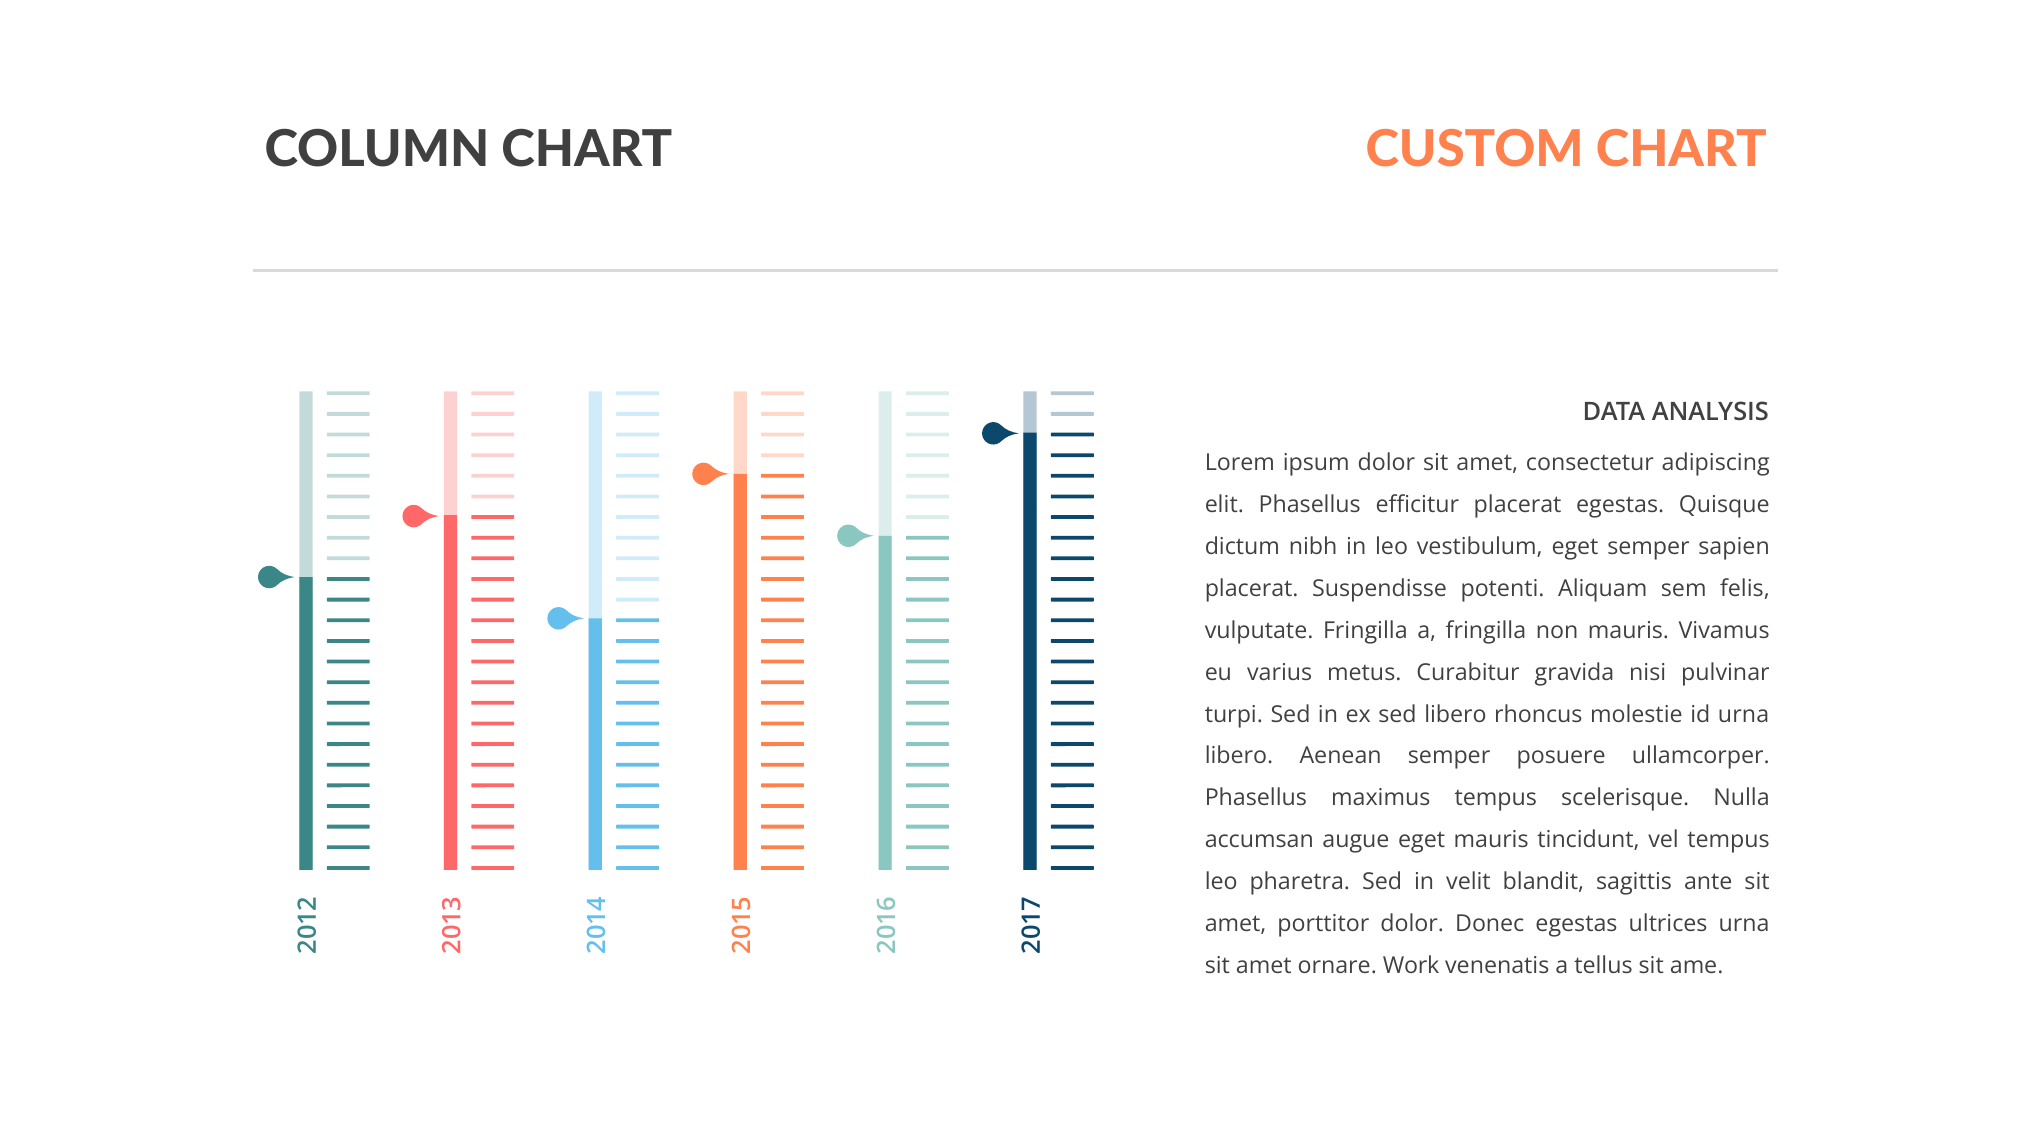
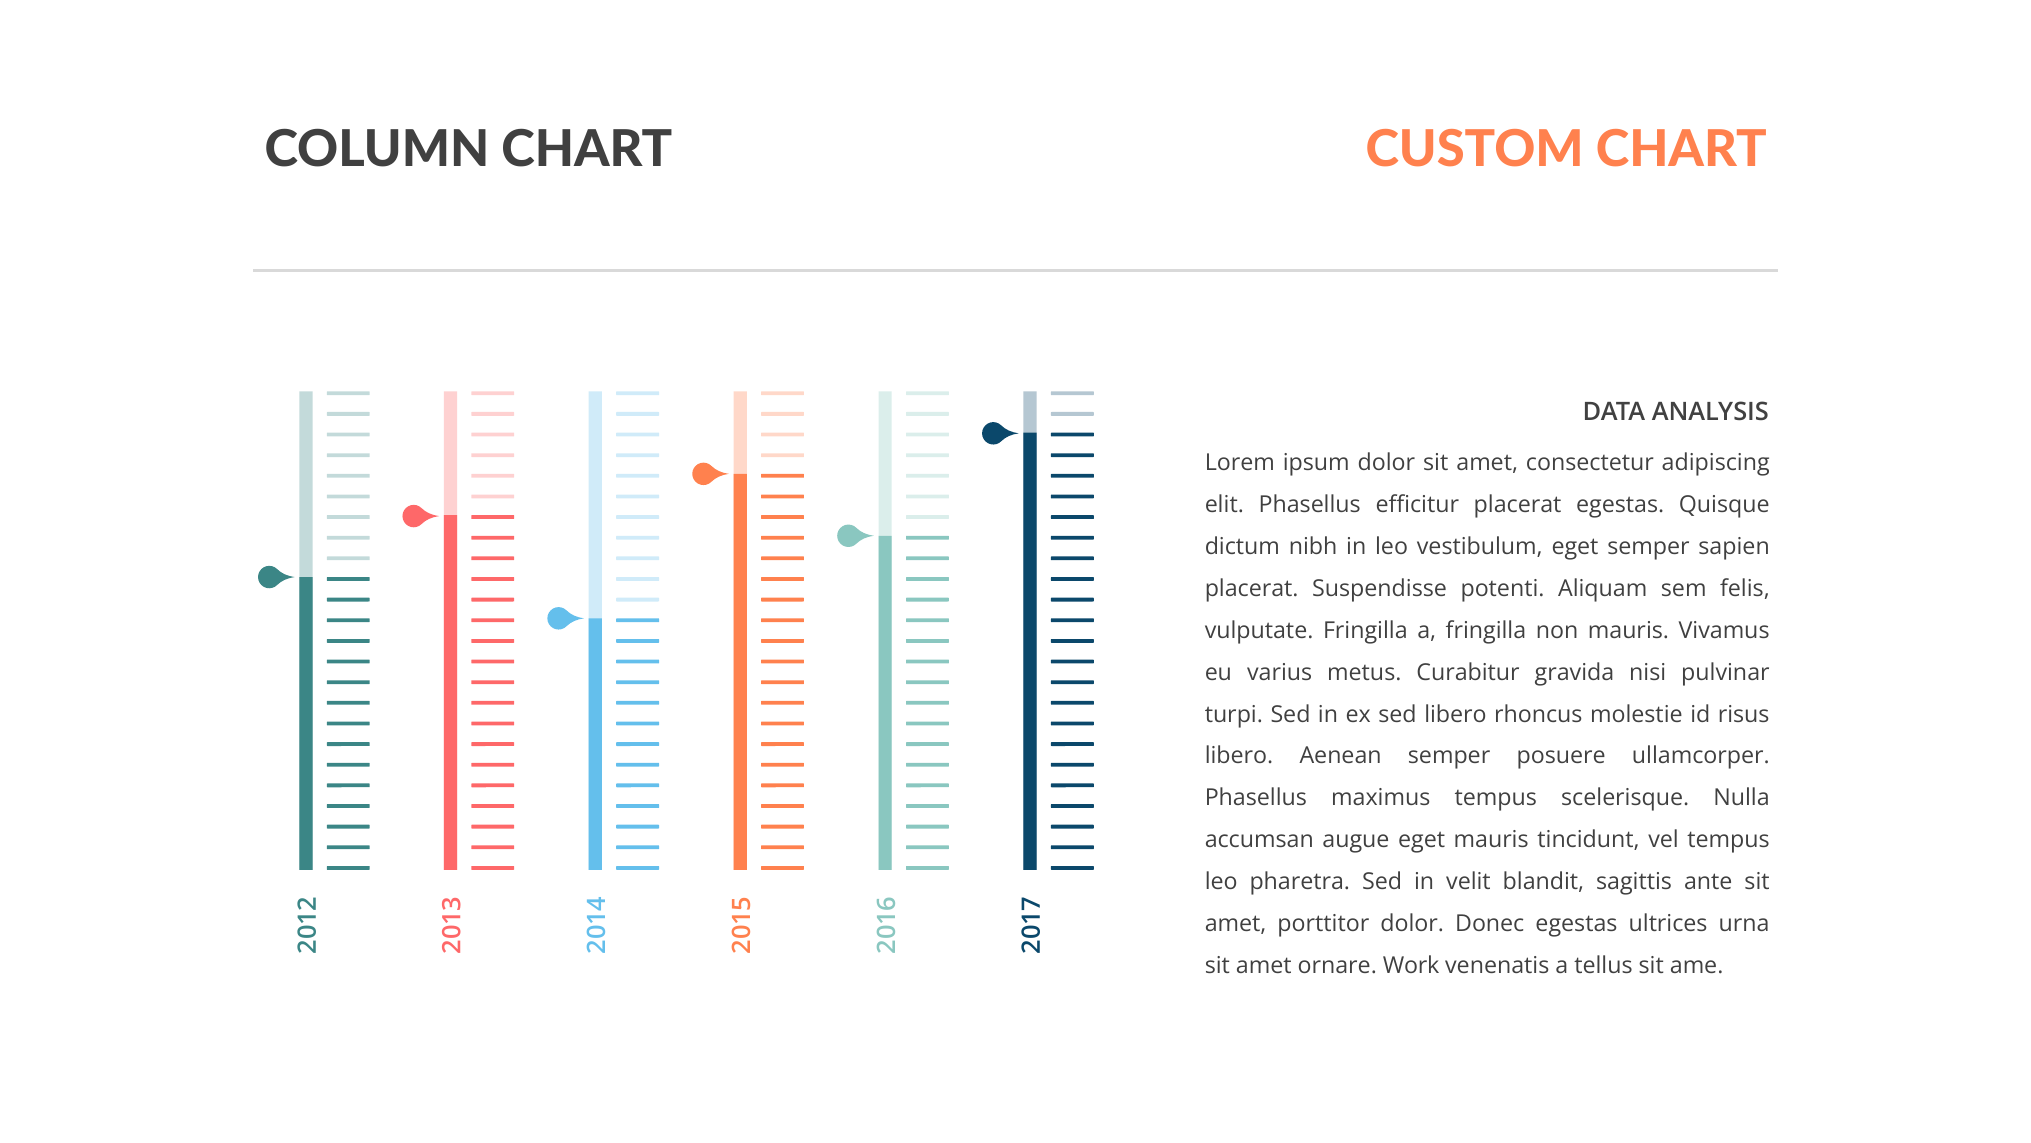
id urna: urna -> risus (1744, 714)
